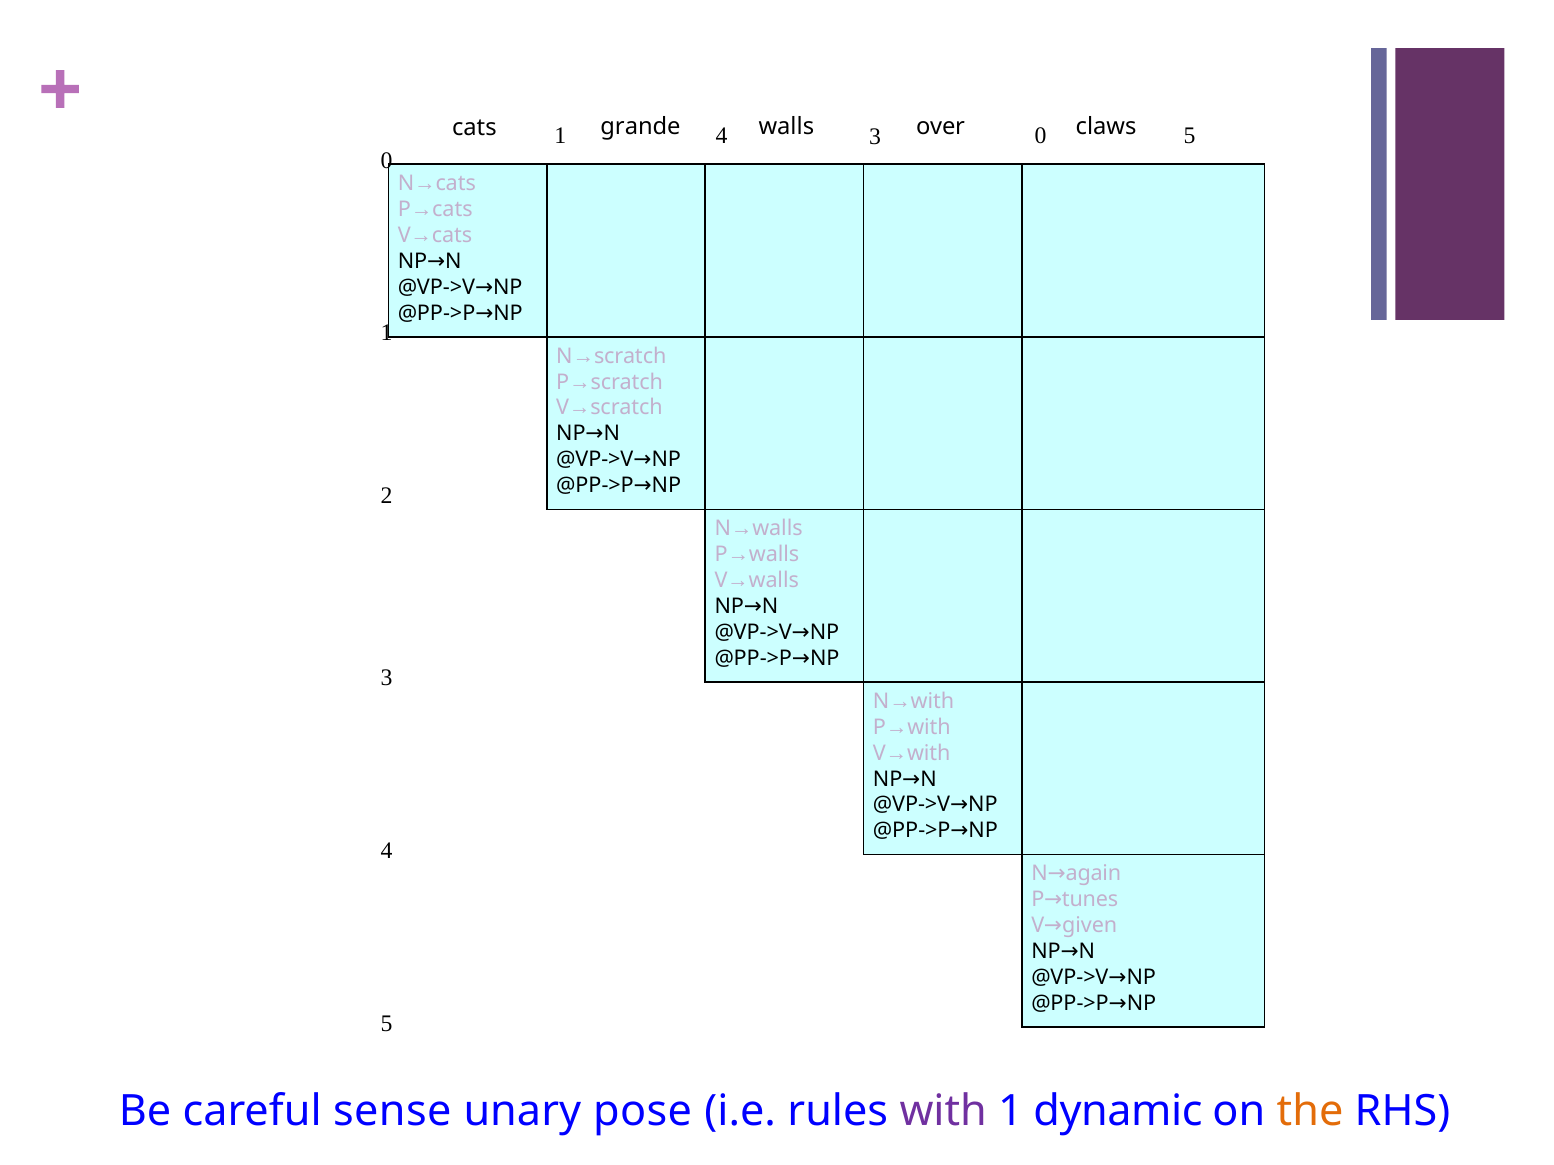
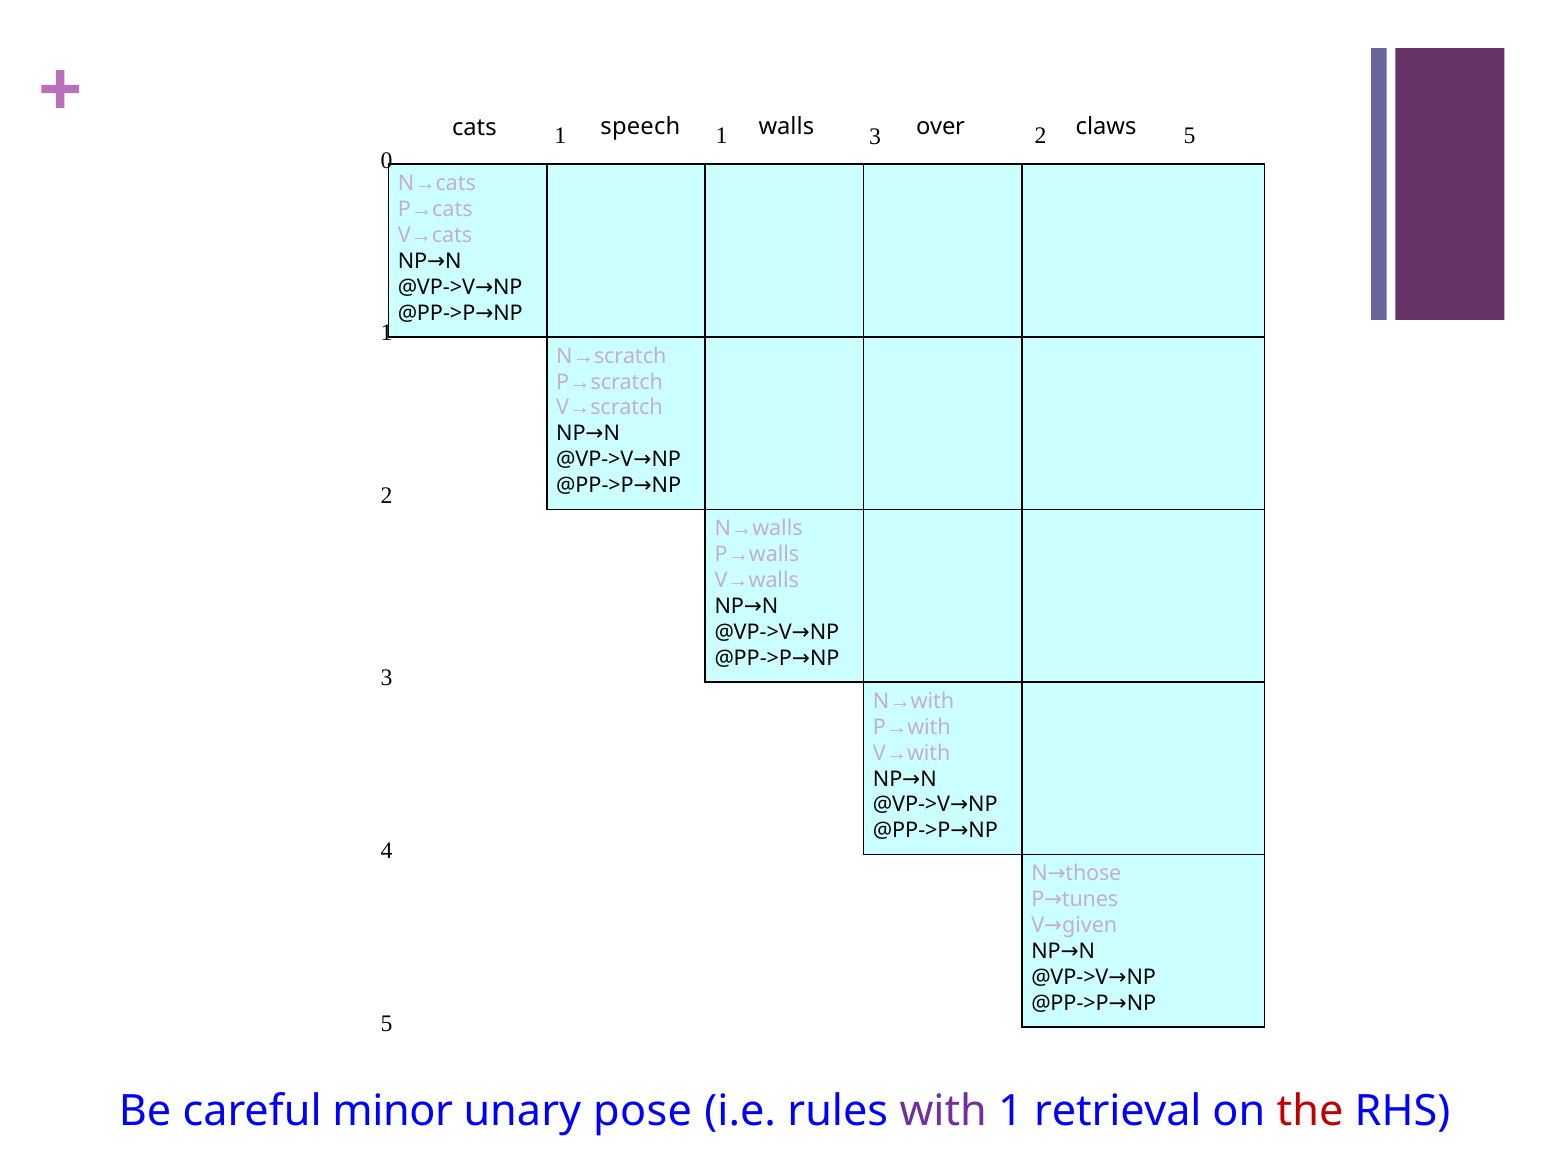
grande: grande -> speech (640, 126)
1 4: 4 -> 1 (722, 136)
3 0: 0 -> 2 (1040, 136)
again: again -> those (1093, 874)
sense: sense -> minor (393, 1111)
dynamic: dynamic -> retrieval (1118, 1111)
the colour: orange -> red (1310, 1111)
